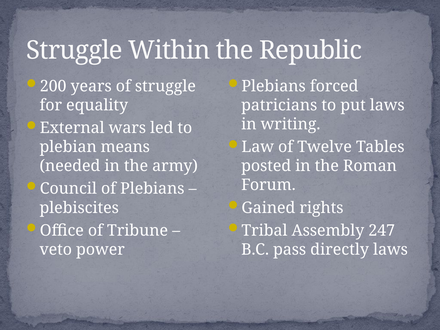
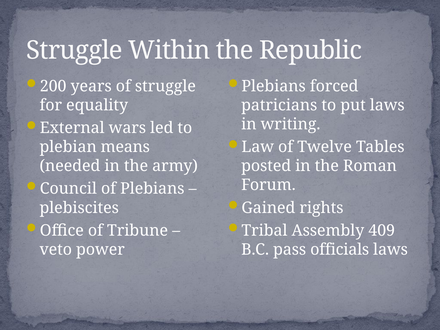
247: 247 -> 409 (382, 231)
directly: directly -> officials (340, 250)
